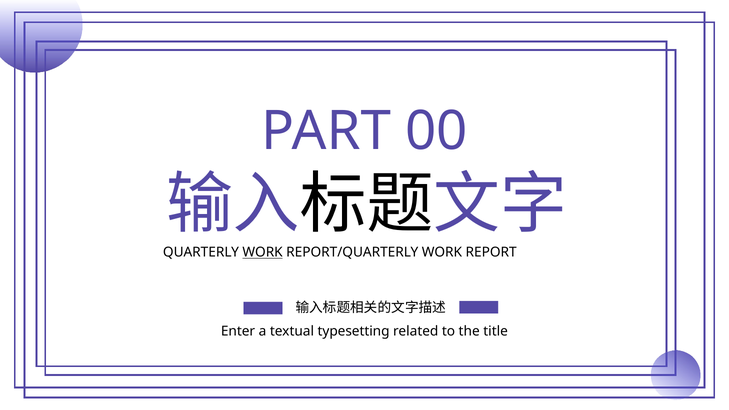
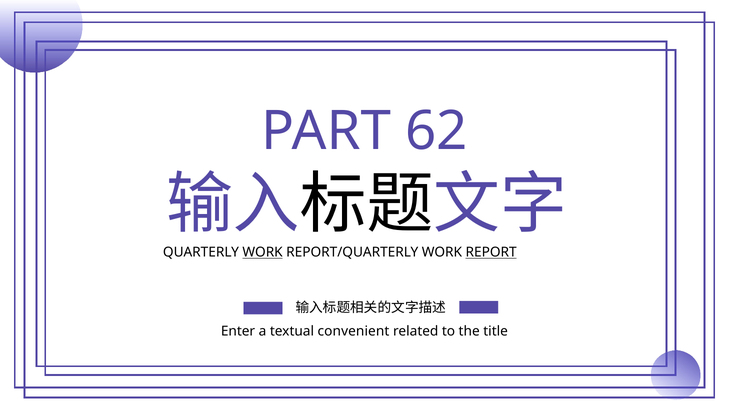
00: 00 -> 62 (436, 131)
REPORT underline: none -> present (491, 252)
typesetting: typesetting -> convenient (353, 331)
